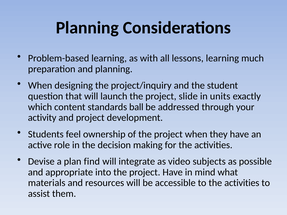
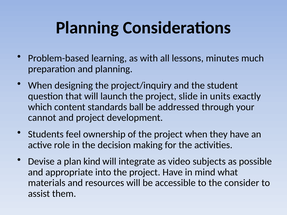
lessons learning: learning -> minutes (222, 58)
activity: activity -> cannot (42, 118)
find: find -> kind (92, 162)
to the activities: activities -> consider (242, 183)
